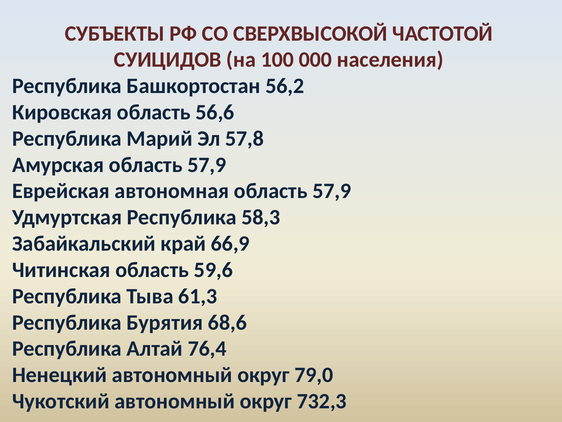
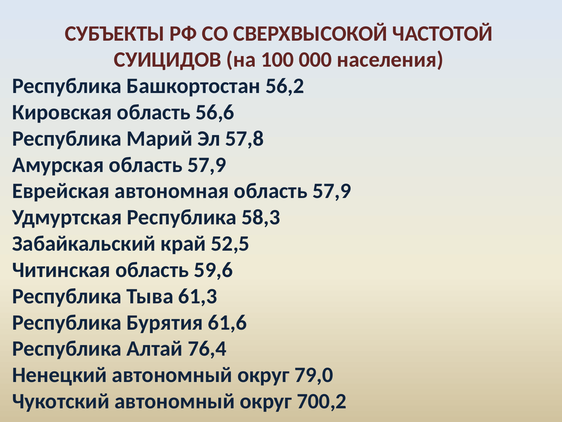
66,9: 66,9 -> 52,5 (230, 243)
68,6: 68,6 -> 61,6 (227, 322)
732,3: 732,3 -> 700,2 (322, 401)
